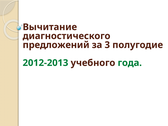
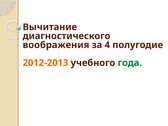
предложений: предложений -> воображения (56, 45)
3: 3 -> 4 (107, 45)
2012-2013 colour: green -> orange (45, 63)
